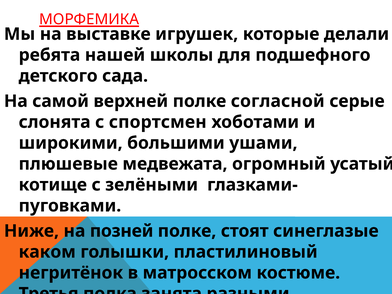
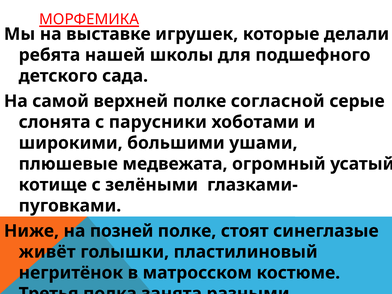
с спортсмен: спортсмен -> парусники (158, 122)
каком: каком -> живёт (47, 252)
